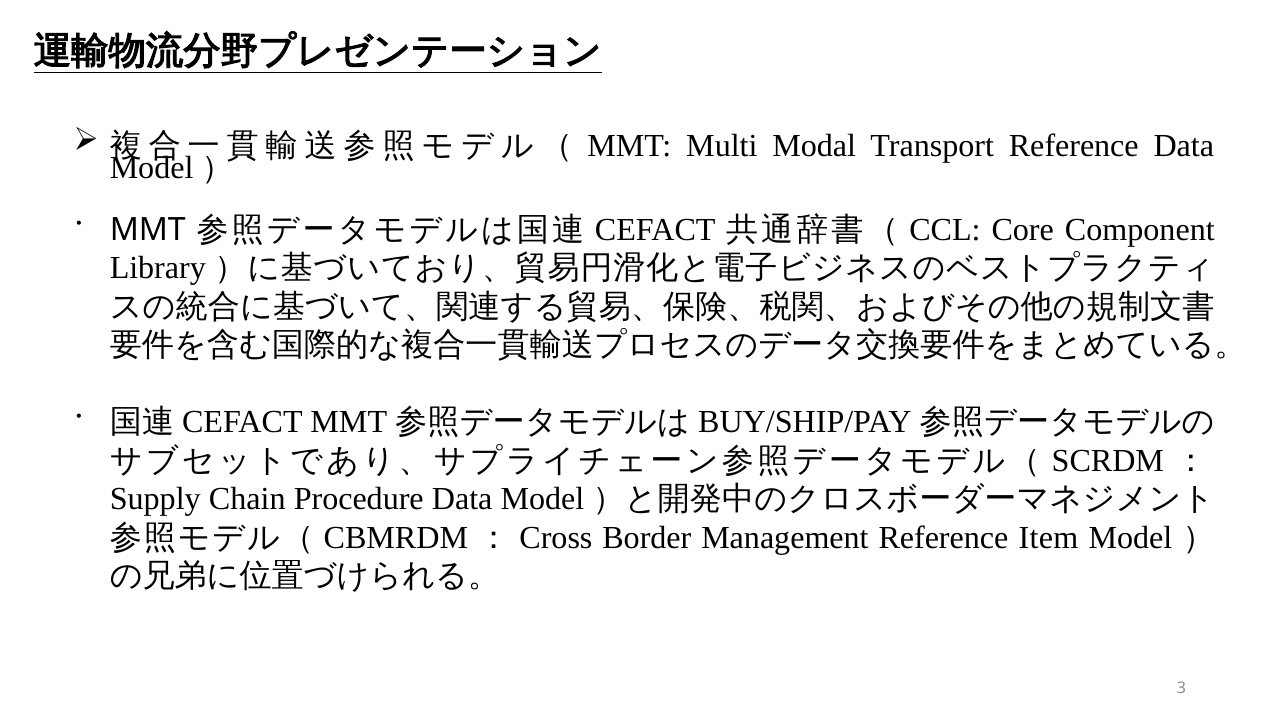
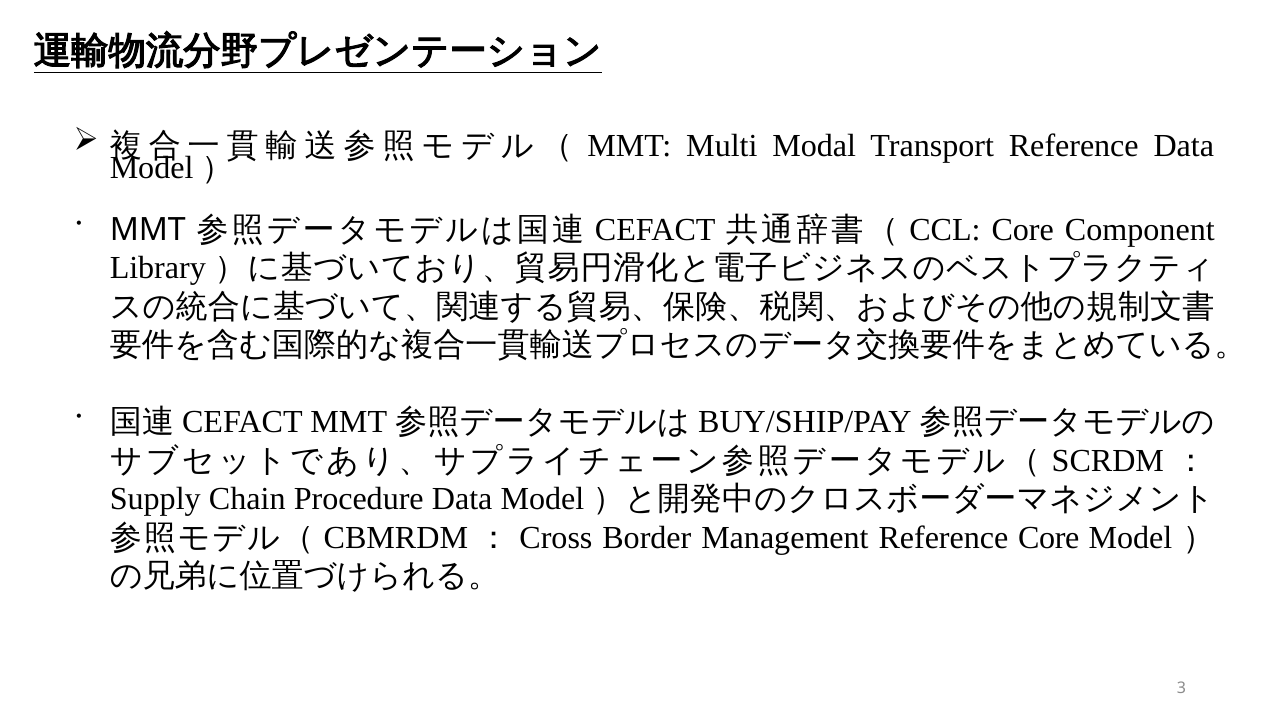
Reference Item: Item -> Core (1049, 538)
